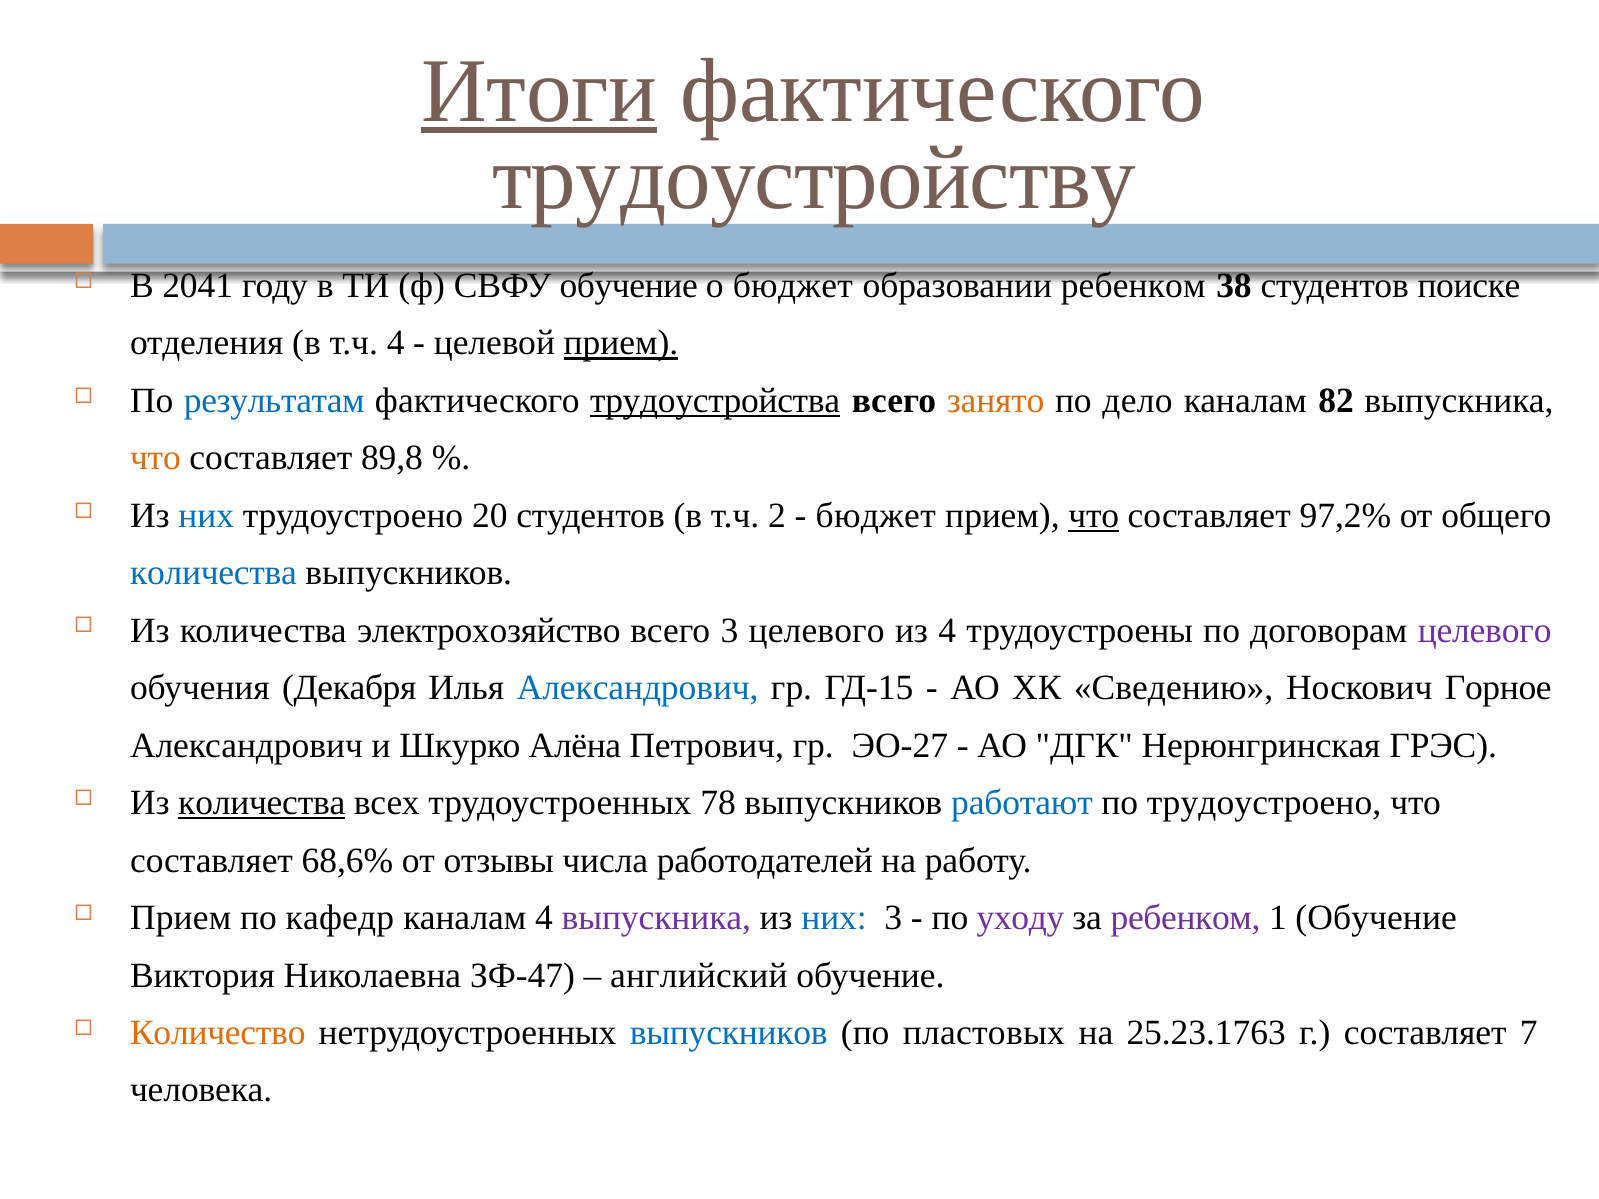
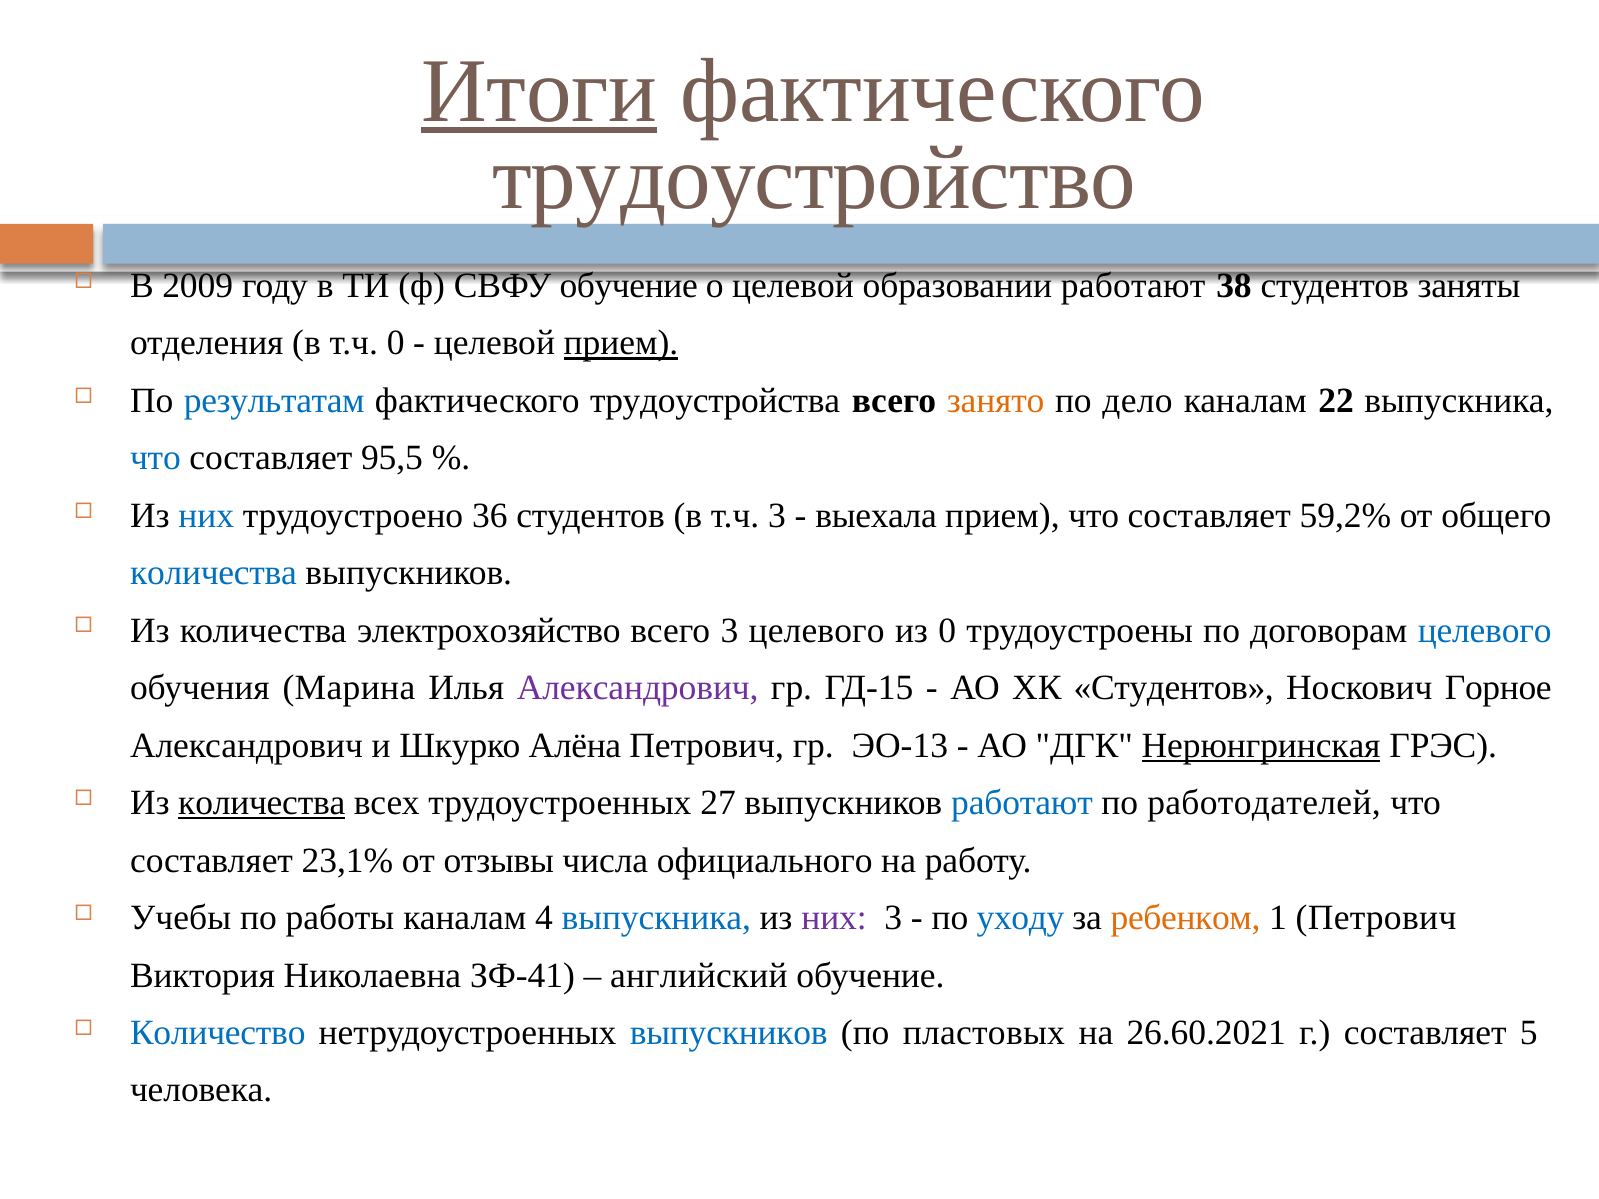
трудоустройству: трудоустройству -> трудоустройство (814, 178)
2041: 2041 -> 2009 (198, 286)
о бюджет: бюджет -> целевой (793, 286)
образовании ребенком: ребенком -> работают (1133, 286)
поиске: поиске -> заняты (1469, 286)
т.ч 4: 4 -> 0 (396, 343)
трудоустройства underline: present -> none (715, 401)
82: 82 -> 22 (1336, 401)
что colour: orange -> blue (155, 458)
89,8: 89,8 -> 95,5 (392, 458)
20: 20 -> 36 (490, 516)
т.ч 2: 2 -> 3 (777, 516)
бюджет: бюджет -> выехала (876, 516)
что underline: present -> none (1094, 516)
97,2%: 97,2% -> 59,2% (1345, 516)
из 4: 4 -> 0 (947, 631)
целевого colour: purple -> blue (1485, 631)
Декабря: Декабря -> Марина (349, 688)
Александрович colour: blue -> purple (638, 688)
ХК Сведению: Сведению -> Студентов (1174, 688)
ЭО-27: ЭО-27 -> ЭО-13 (900, 746)
Нерюнгринская underline: none -> present (1261, 746)
78: 78 -> 27 (718, 803)
по трудоустроено: трудоустроено -> работодателей (1264, 803)
68,6%: 68,6% -> 23,1% (347, 861)
работодателей: работодателей -> официального (765, 861)
Прием: Прием -> Учебы (181, 918)
кафедр: кафедр -> работы (340, 918)
выпускника colour: purple -> blue (656, 918)
них colour: blue -> purple (834, 918)
уходу colour: purple -> blue (1020, 918)
ребенком colour: purple -> orange (1186, 918)
1 Обучение: Обучение -> Петрович (1376, 918)
ЗФ-47: ЗФ-47 -> ЗФ-41 (523, 976)
Количество colour: orange -> blue (218, 1033)
25.23.1763: 25.23.1763 -> 26.60.2021 (1206, 1033)
7: 7 -> 5 (1529, 1033)
